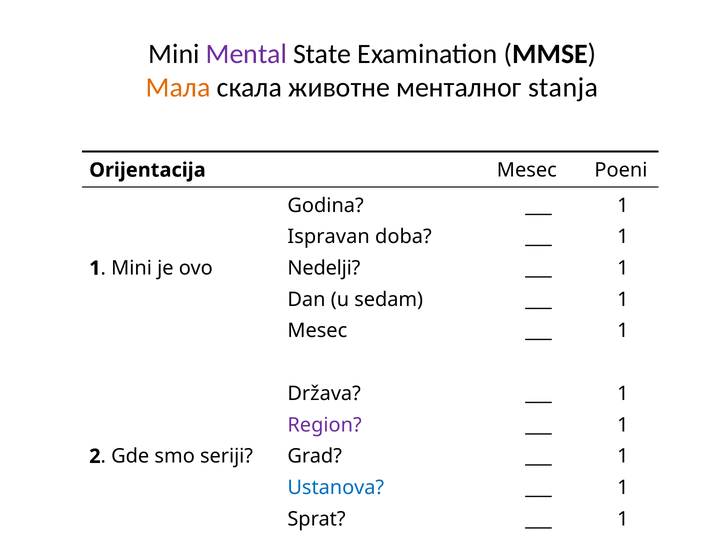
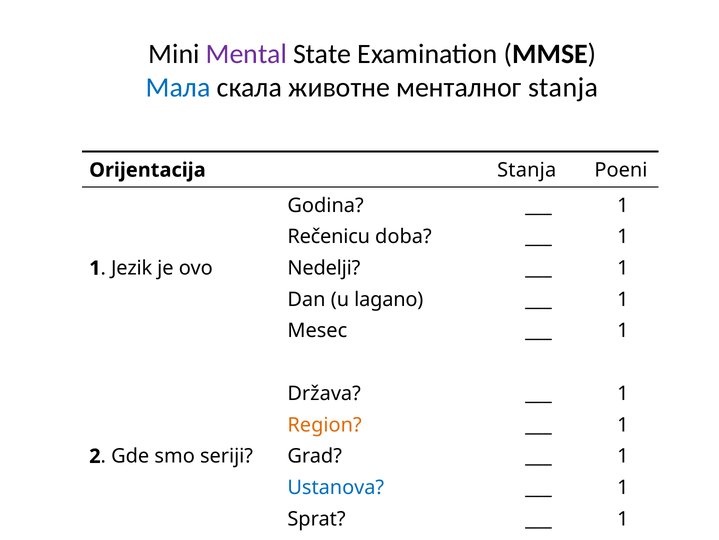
Мала colour: orange -> blue (178, 87)
Orijentacija Mesec: Mesec -> Stanja (527, 170)
Ispravan: Ispravan -> Rečenicu (329, 237)
Mini: Mini -> Jezik (132, 268)
sedam: sedam -> lagano (389, 299)
Region colour: purple -> orange (325, 424)
